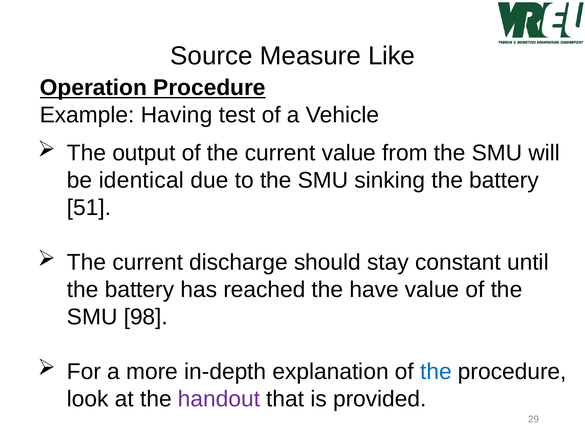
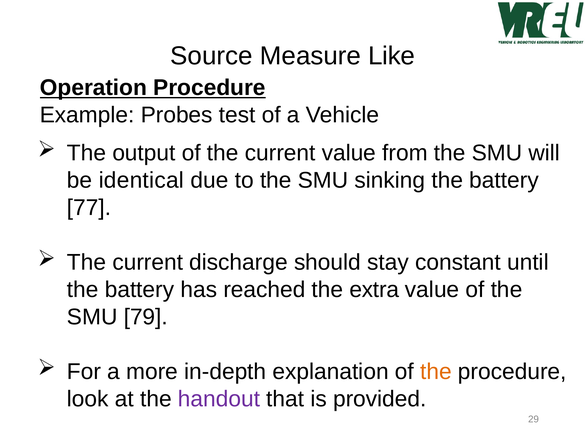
Having: Having -> Probes (177, 115)
51: 51 -> 77 (89, 207)
have: have -> extra (374, 289)
98: 98 -> 79 (146, 317)
the colour: blue -> orange (436, 371)
